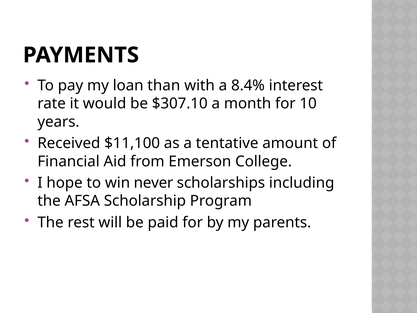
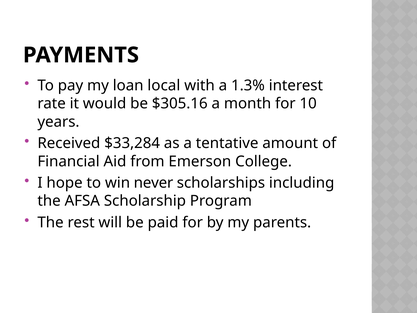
than: than -> local (164, 86)
8.4%: 8.4% -> 1.3% (248, 86)
$307.10: $307.10 -> $305.16 (180, 104)
$11,100: $11,100 -> $33,284 (132, 143)
